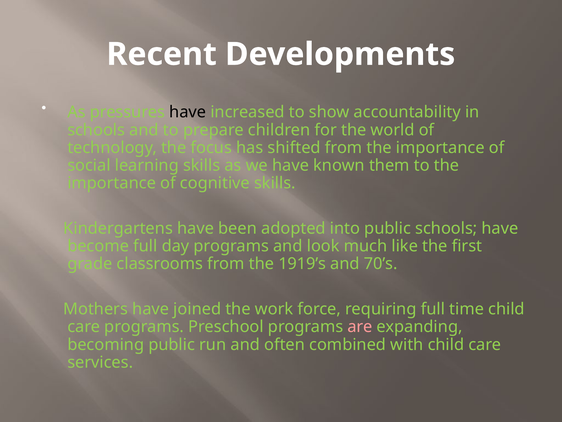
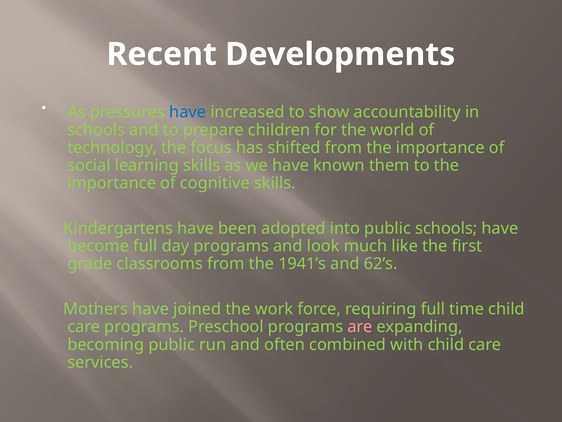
have colour: black -> blue (188, 112)
1919’s: 1919’s -> 1941’s (302, 264)
70’s: 70’s -> 62’s (381, 264)
